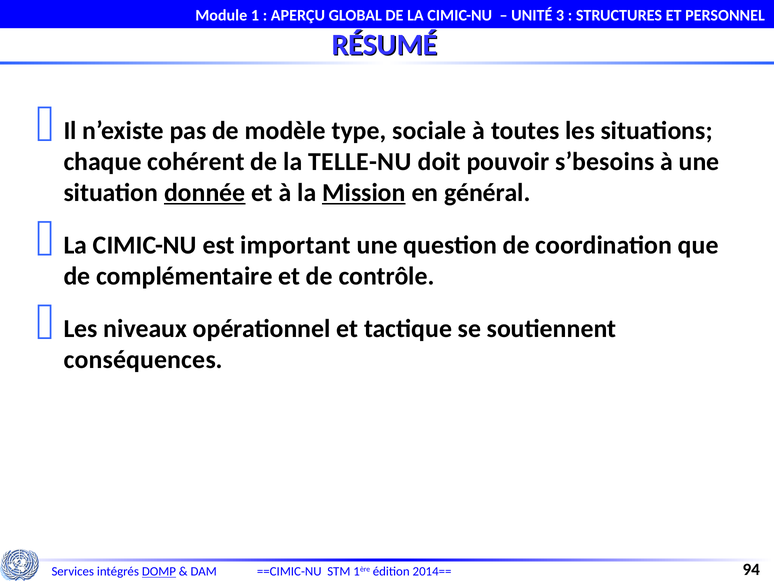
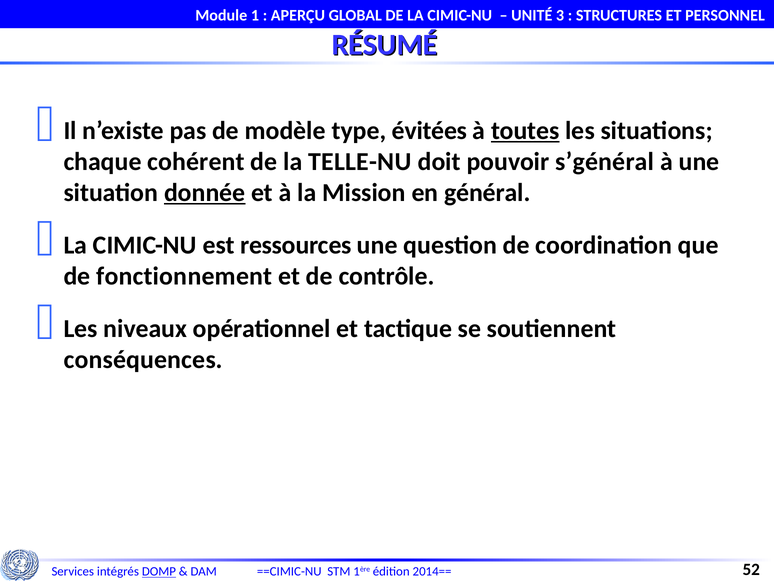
sociale: sociale -> évitées (429, 131)
toutes underline: none -> present (525, 131)
s’besoins: s’besoins -> s’général (605, 162)
Mission underline: present -> none (364, 193)
important: important -> ressources (296, 245)
complémentaire: complémentaire -> fonctionnement (184, 276)
94: 94 -> 52 (751, 569)
